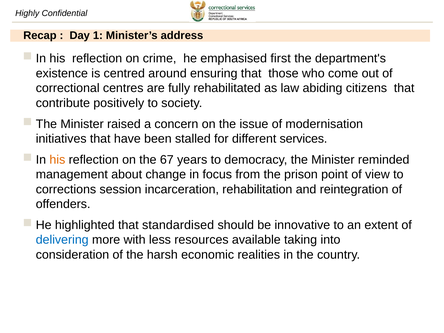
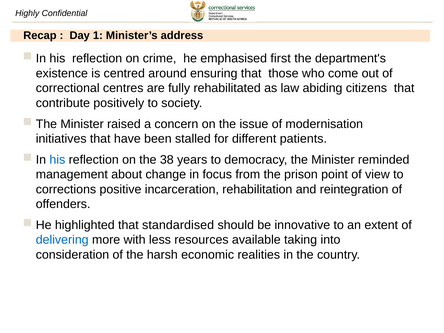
services: services -> patients (303, 139)
his colour: orange -> blue (57, 160)
67: 67 -> 38 (167, 160)
session: session -> positive (120, 189)
